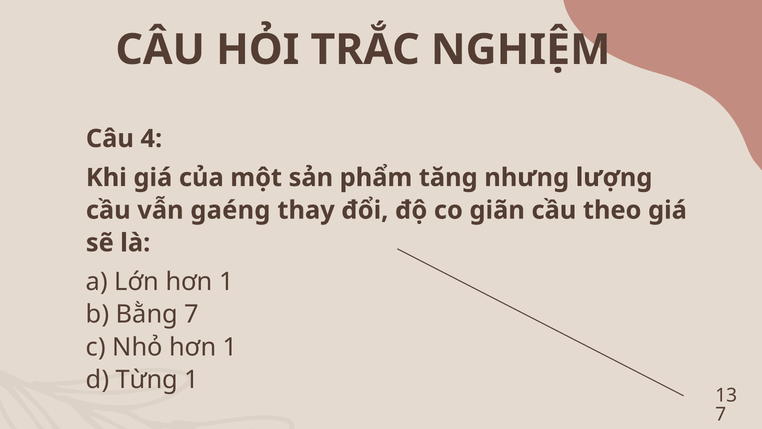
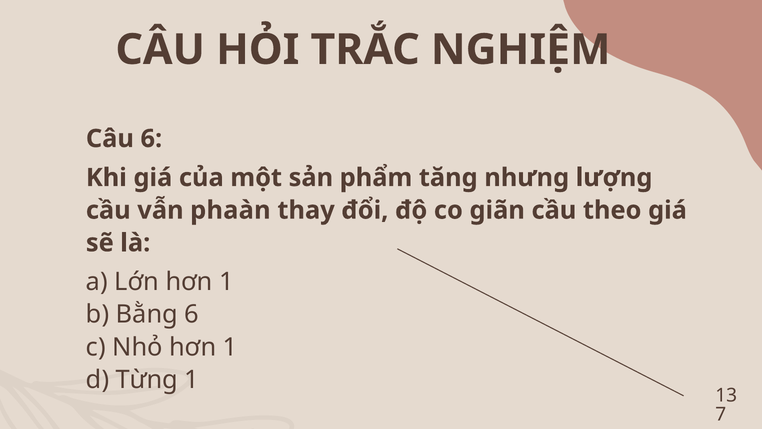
Câu 4: 4 -> 6 (151, 139)
gaéng: gaéng -> phaàn (230, 210)
Bằng 7: 7 -> 6 (192, 314)
